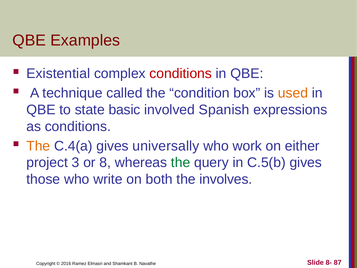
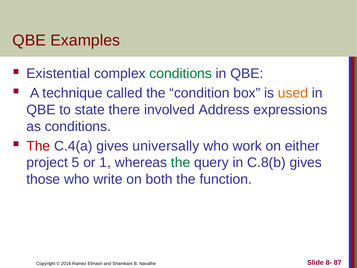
conditions colour: red -> green (181, 74)
basic: basic -> there (124, 110)
Spanish: Spanish -> Address (224, 110)
The colour: orange -> red (38, 146)
3: 3 -> 5 (76, 162)
8: 8 -> 1 (105, 162)
C.5(b: C.5(b -> C.8(b (266, 162)
involves: involves -> function (226, 179)
